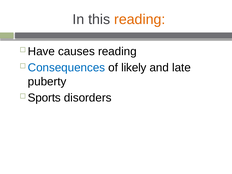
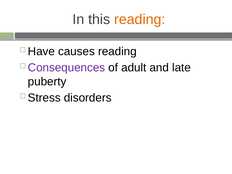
Consequences colour: blue -> purple (66, 68)
likely: likely -> adult (134, 68)
Sports: Sports -> Stress (44, 98)
